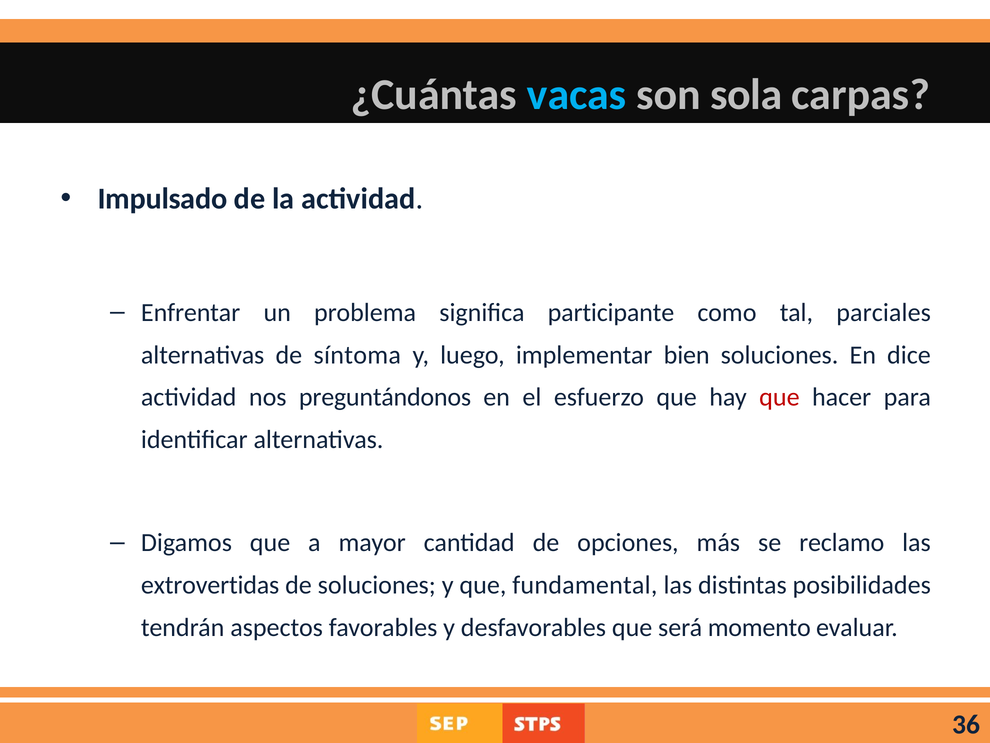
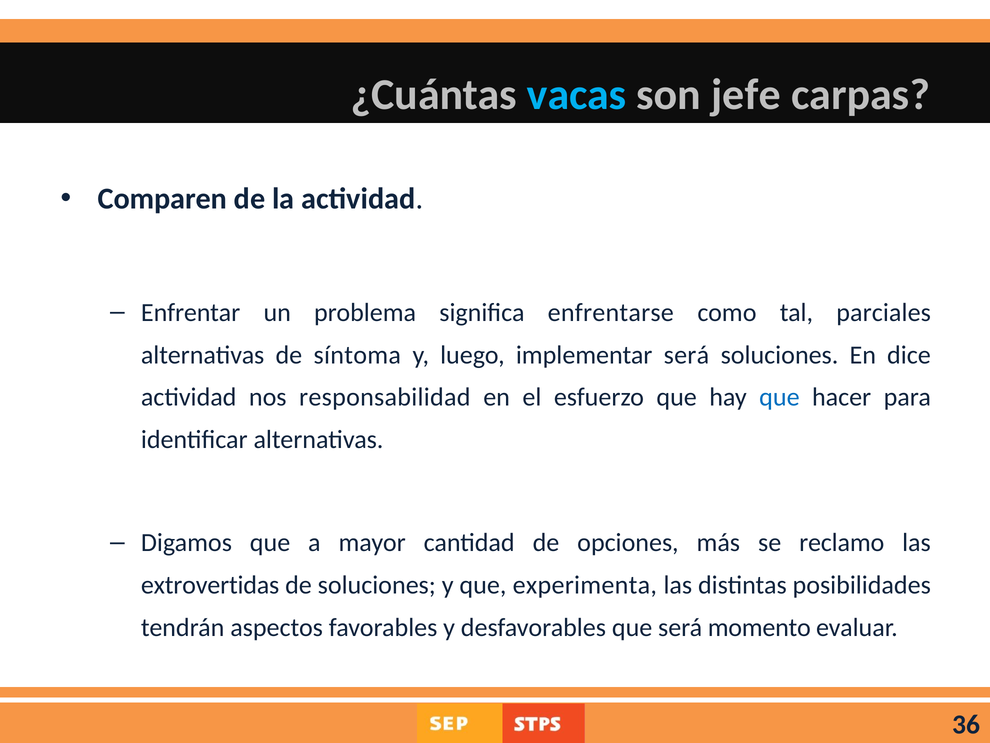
sola: sola -> jefe (746, 95)
Impulsado: Impulsado -> Comparen (162, 199)
participante: participante -> enfrentarse (611, 312)
implementar bien: bien -> será (686, 355)
preguntándonos: preguntándonos -> responsabilidad (385, 397)
que colour: red -> blue (779, 397)
fundamental: fundamental -> experimenta (585, 585)
